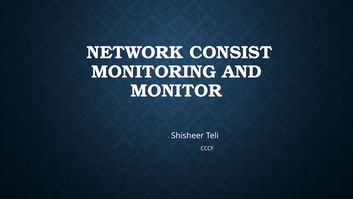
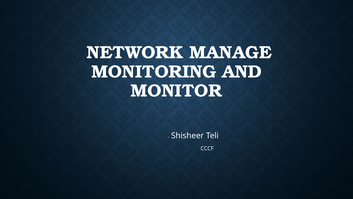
CONSIST: CONSIST -> MANAGE (231, 53)
